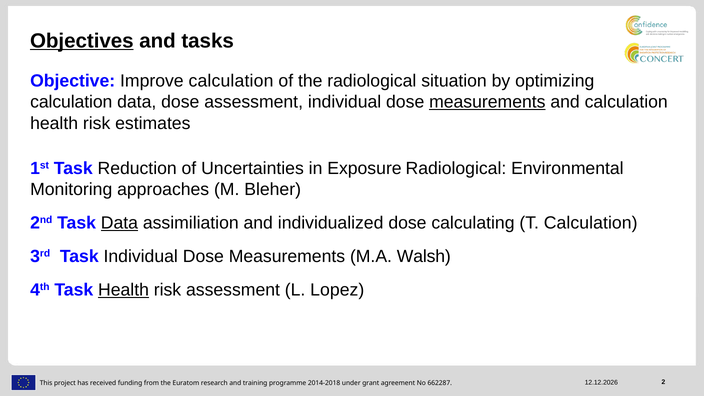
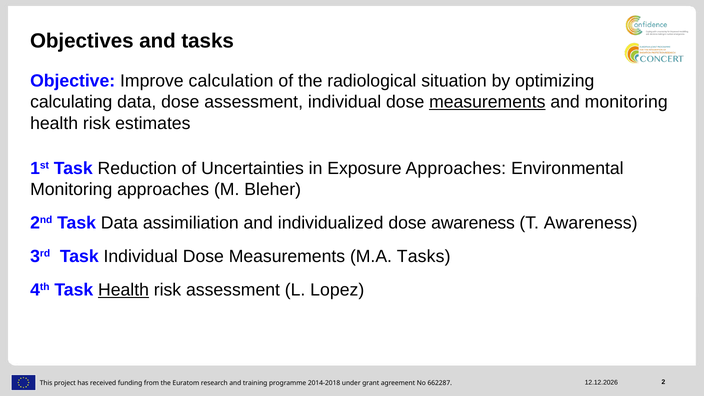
Objectives underline: present -> none (82, 41)
calculation: calculation -> calculating (71, 102)
and calculation: calculation -> monitoring (626, 102)
Exposure Radiological: Radiological -> Approaches (456, 168)
Data underline: present -> none (119, 223)
dose calculating: calculating -> awareness (473, 223)
T Calculation: Calculation -> Awareness (591, 223)
M.A Walsh: Walsh -> Tasks (424, 256)
